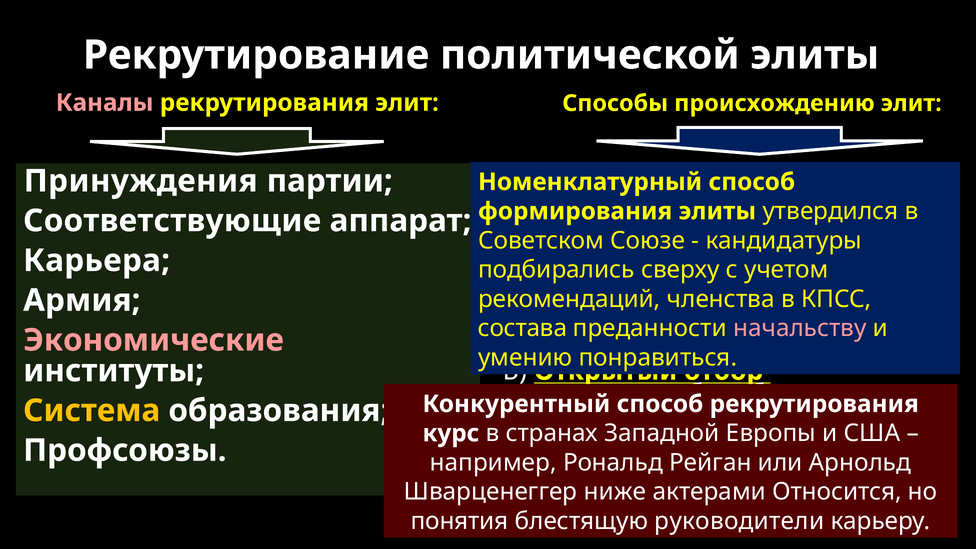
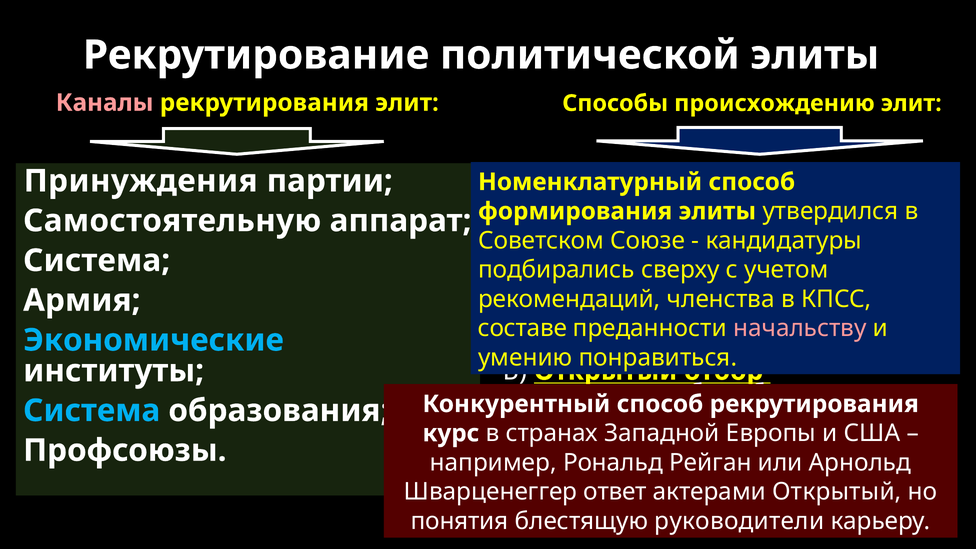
Соответствующие: Соответствующие -> Самостоятельную (172, 221)
Карьера: Карьера -> Система (97, 261)
состава: состава -> составе (522, 328)
Экономические colour: pink -> light blue (154, 340)
Система colour: yellow -> light blue (92, 411)
ниже: ниже -> ответ (615, 492)
актерами Относится: Относится -> Открытый (837, 492)
